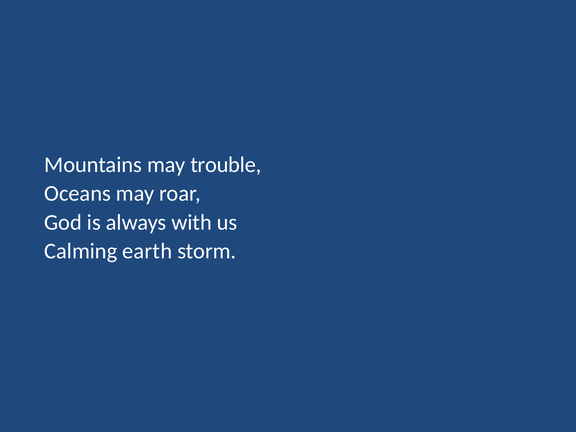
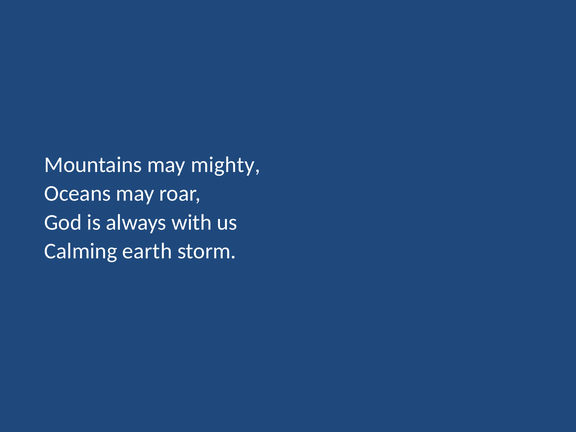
trouble: trouble -> mighty (226, 165)
